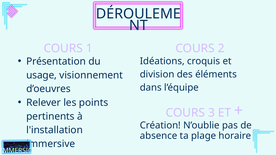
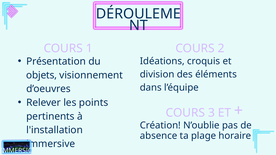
usage: usage -> objets (42, 75)
